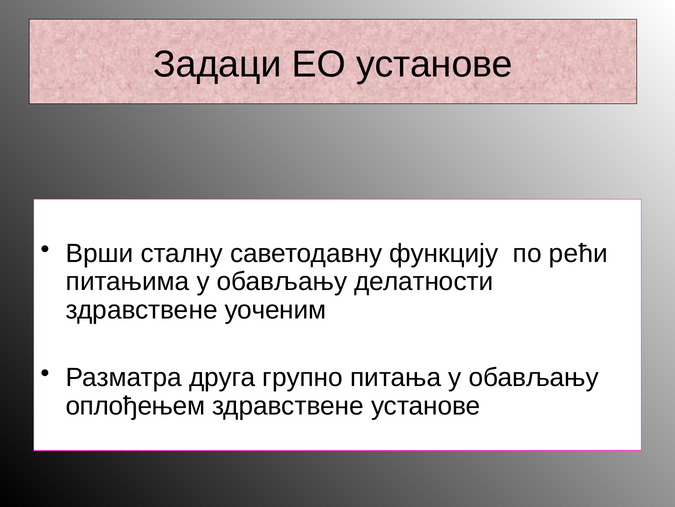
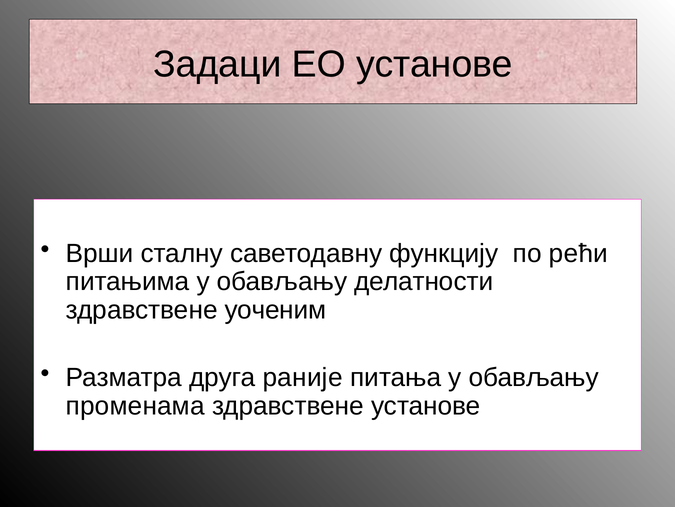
групно: групно -> раније (303, 377)
оплођењем: оплођењем -> променама (135, 405)
